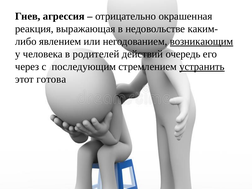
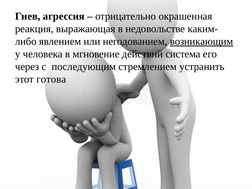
родителей: родителей -> мгновение (96, 54)
очередь: очередь -> система (183, 54)
устранить underline: present -> none (202, 67)
